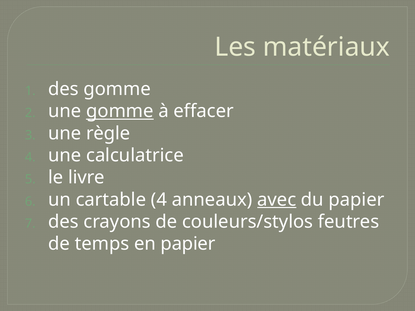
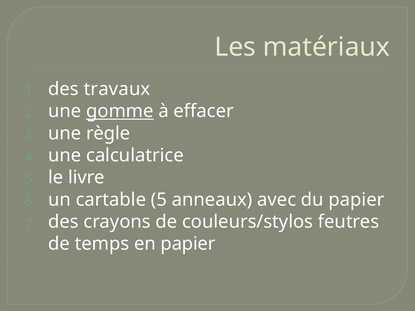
des gomme: gomme -> travaux (117, 89)
cartable 4: 4 -> 5 (159, 200)
avec underline: present -> none (277, 200)
